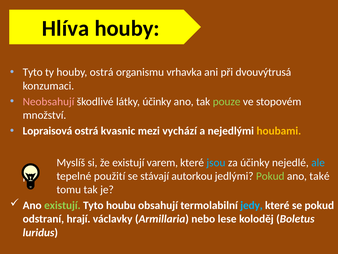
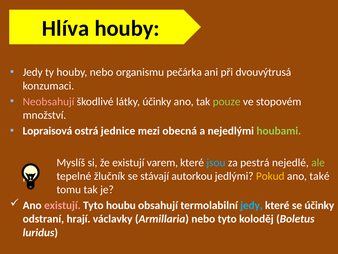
Tyto: Tyto -> Jedy (33, 72)
houby ostrá: ostrá -> nebo (102, 72)
vrhavka: vrhavka -> pečárka (184, 72)
kvasnic: kvasnic -> jednice (118, 131)
vychází: vychází -> obecná (180, 131)
houbami colour: yellow -> light green (279, 131)
za účinky: účinky -> pestrá (255, 162)
ale colour: light blue -> light green (318, 162)
použití: použití -> žlučník (110, 176)
Pokud colour: light green -> yellow (270, 176)
existují colour: light green -> pink (62, 205)
se pokud: pokud -> účinky (319, 205)
nebo lese: lese -> tyto (227, 219)
